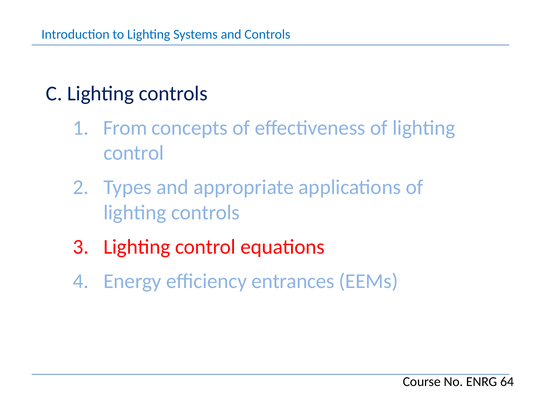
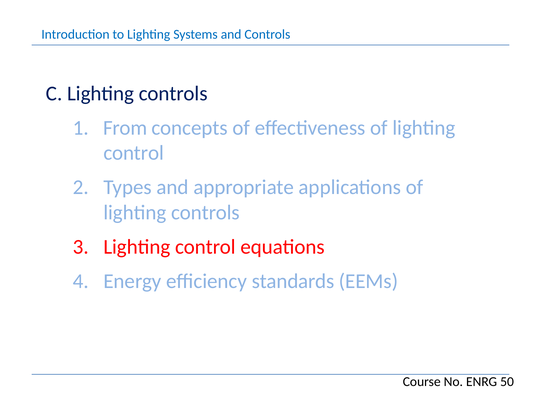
entrances: entrances -> standards (293, 281)
64: 64 -> 50 (507, 381)
